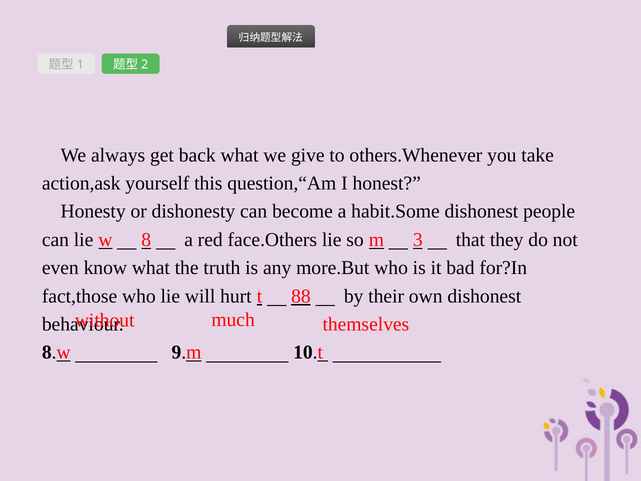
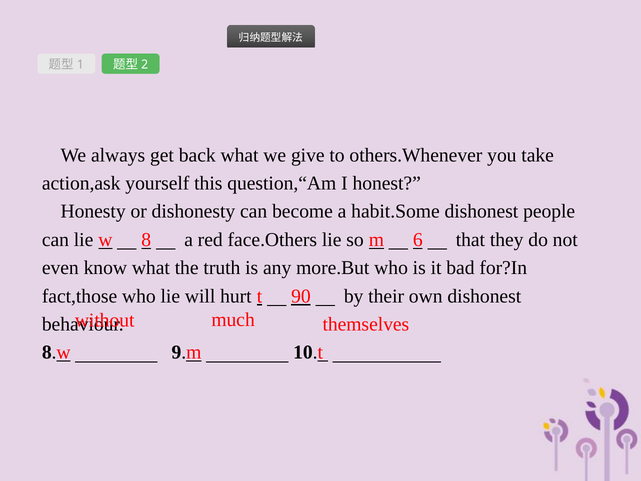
3: 3 -> 6 (418, 240)
88: 88 -> 90 (301, 296)
